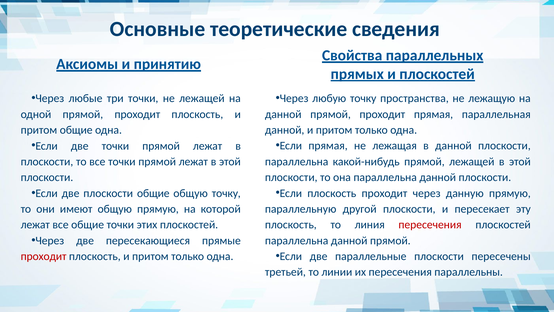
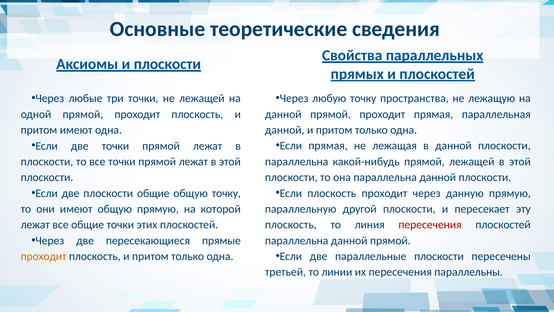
и принятию: принятию -> плоскости (167, 64)
притом общие: общие -> имеют (76, 130)
проходит colour: red -> orange (44, 256)
